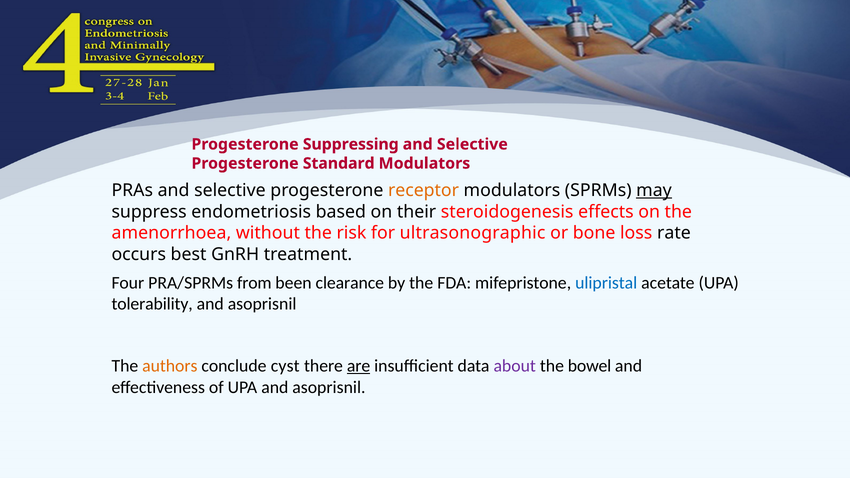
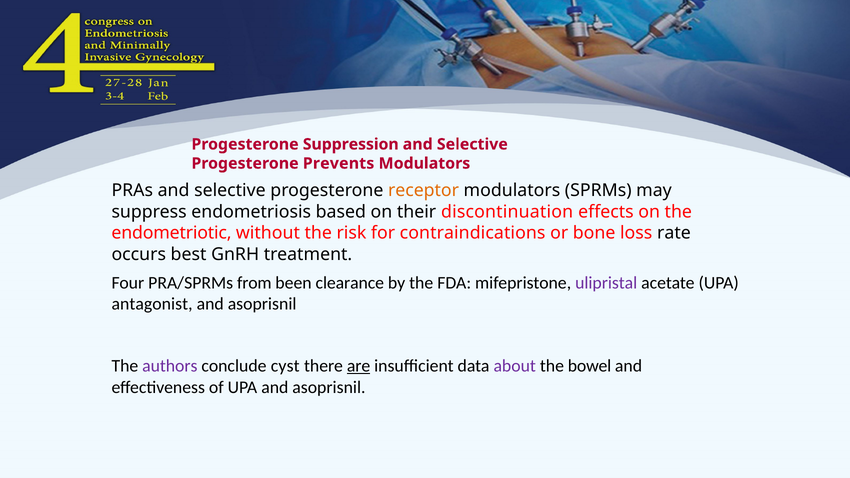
Suppressing: Suppressing -> Suppression (351, 144)
Standard: Standard -> Prevents (339, 163)
may underline: present -> none (654, 191)
steroidogenesis: steroidogenesis -> discontinuation (507, 212)
amenorrhoea: amenorrhoea -> endometriotic (172, 233)
ultrasonographic: ultrasonographic -> contraindications (473, 233)
ulipristal colour: blue -> purple (606, 283)
tolerability: tolerability -> antagonist (152, 304)
authors colour: orange -> purple (170, 366)
